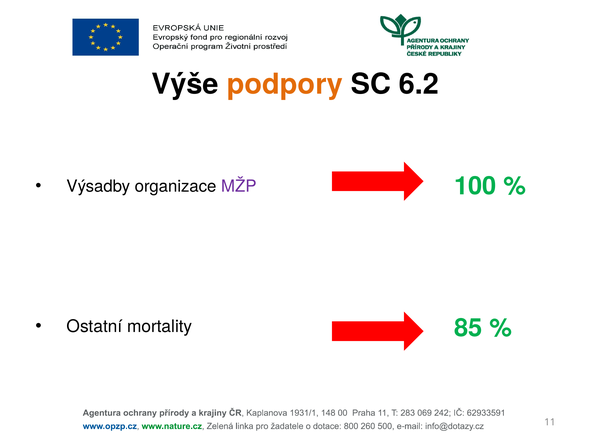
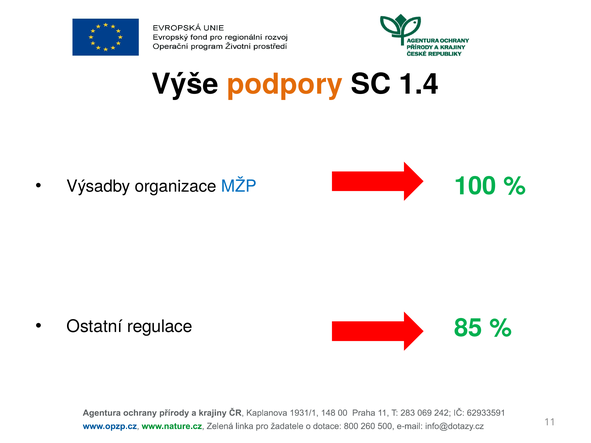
6.2: 6.2 -> 1.4 (419, 84)
MŽP colour: purple -> blue (239, 186)
mortality: mortality -> regulace (160, 327)
